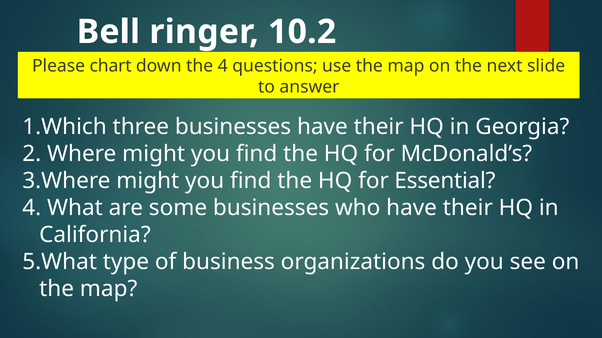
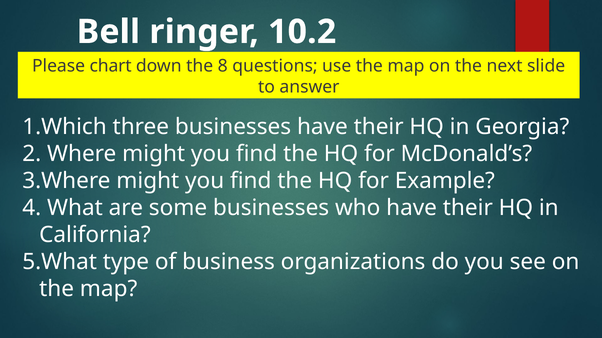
the 4: 4 -> 8 (223, 66)
Essential: Essential -> Example (445, 181)
